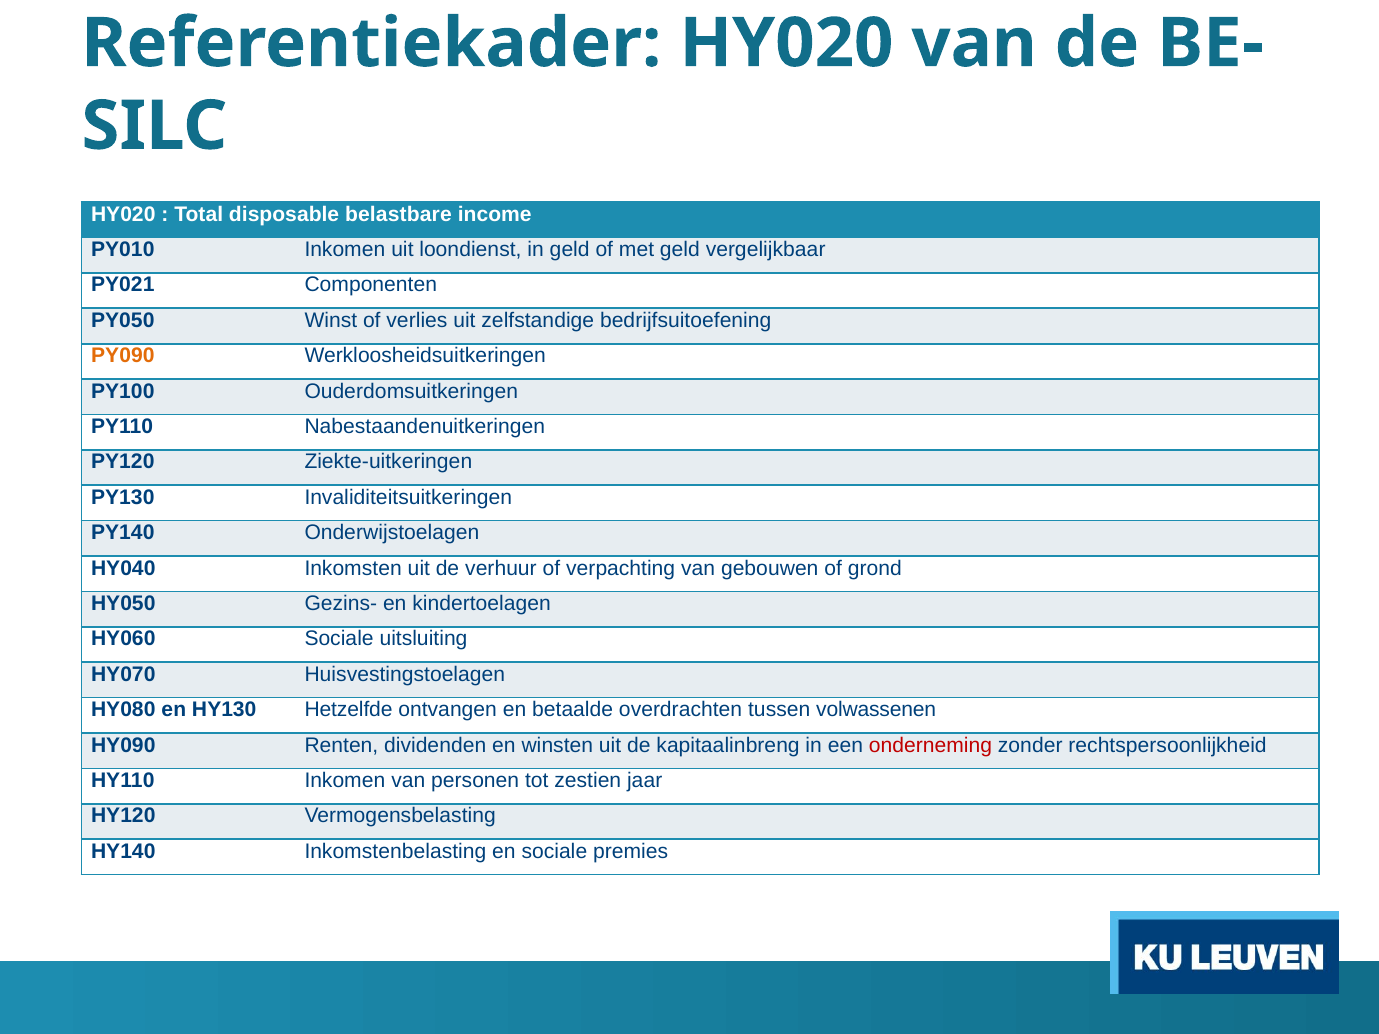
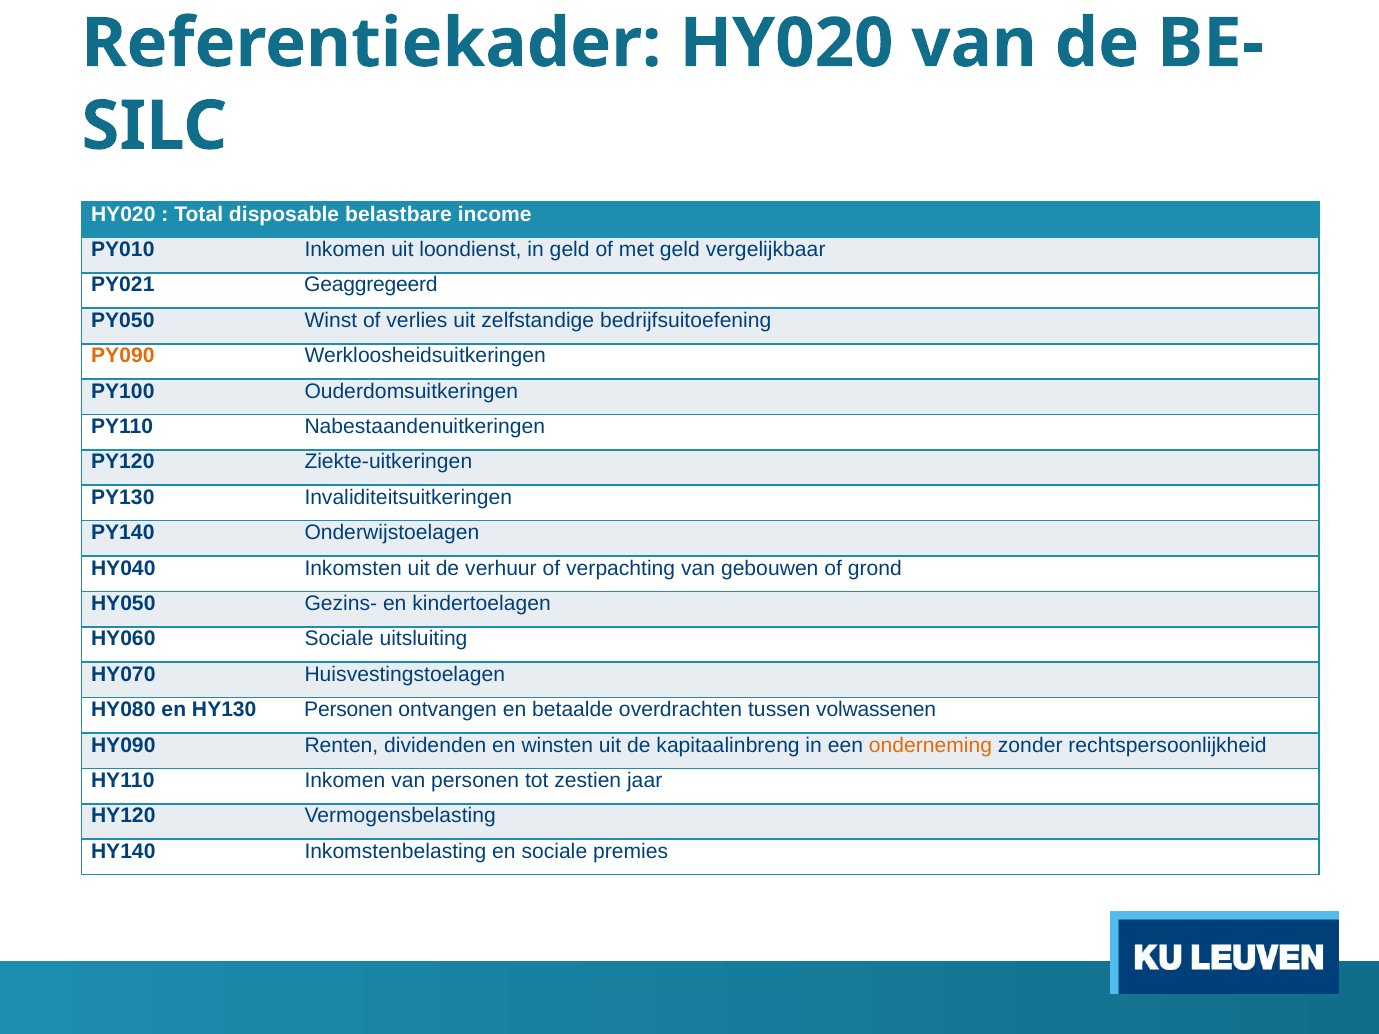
Componenten: Componenten -> Geaggregeerd (371, 285)
HY130 Hetzelfde: Hetzelfde -> Personen (349, 710)
onderneming colour: red -> orange (931, 745)
